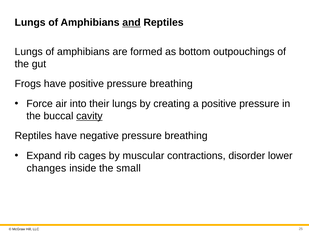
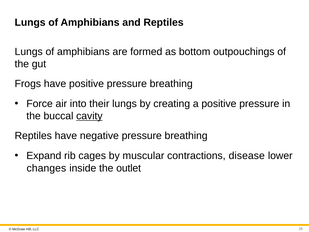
and underline: present -> none (131, 22)
disorder: disorder -> disease (247, 156)
small: small -> outlet (129, 168)
